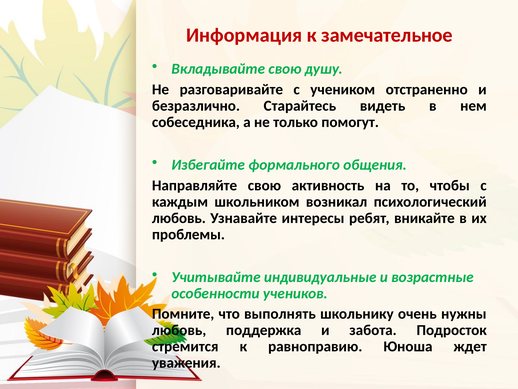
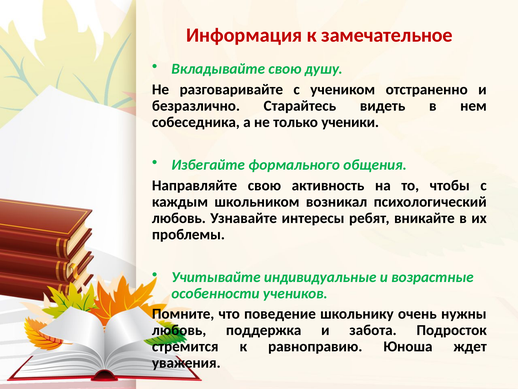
помогут: помогут -> ученики (350, 122)
выполнять: выполнять -> поведение (280, 314)
